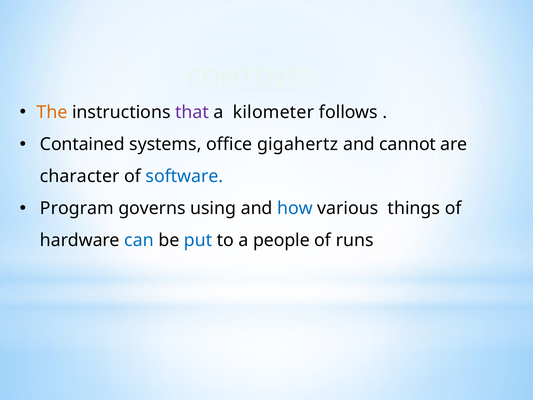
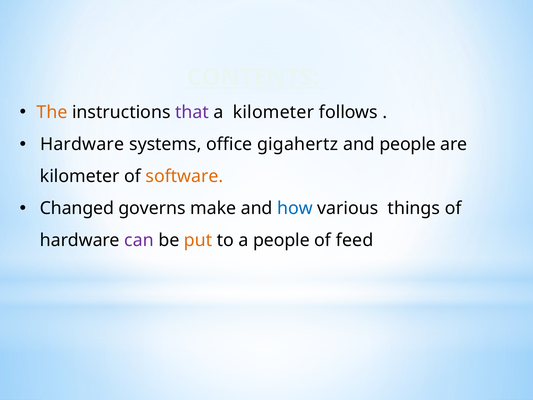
Contained: Contained -> Hardware (82, 144)
and cannot: cannot -> people (408, 144)
character: character -> kilometer (80, 176)
software colour: blue -> orange (184, 176)
Program: Program -> Changed (77, 208)
using: using -> make (213, 208)
can colour: blue -> purple (139, 240)
put colour: blue -> orange (198, 240)
runs: runs -> feed (355, 240)
